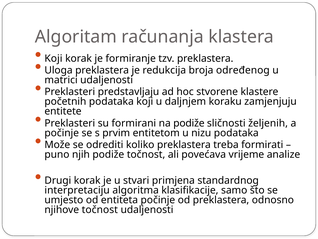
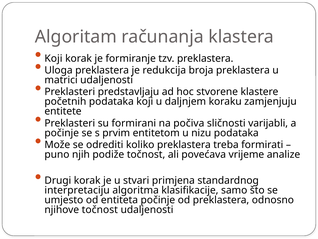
broja određenog: određenog -> preklastera (243, 70)
na podiže: podiže -> počiva (189, 123)
željenih: željenih -> varijabli (268, 123)
